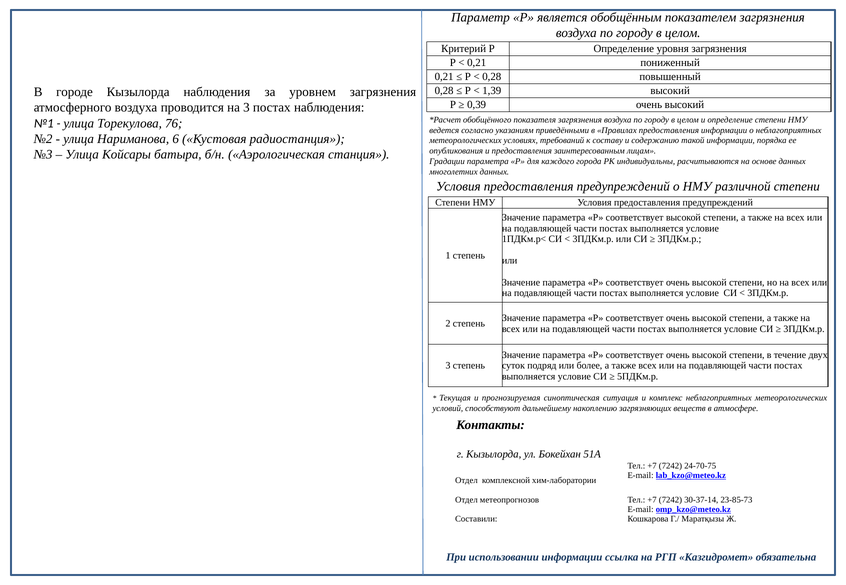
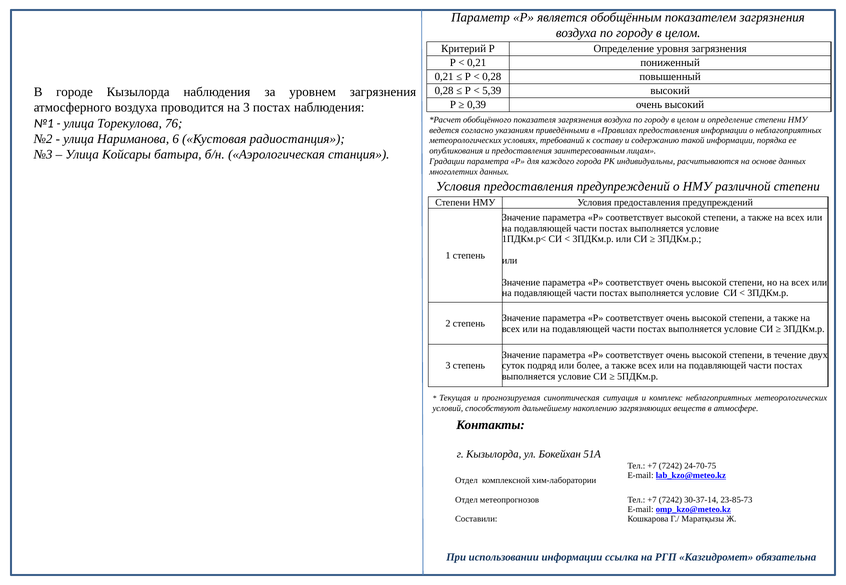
1,39: 1,39 -> 5,39 (492, 91)
